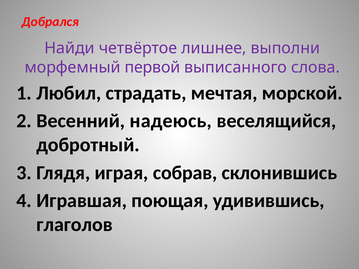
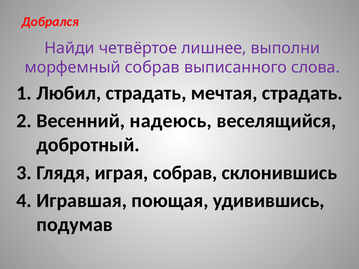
морфемный первой: первой -> собрав (152, 67)
мечтая морской: морской -> страдать (302, 93)
глаголов: глаголов -> подумав (75, 225)
